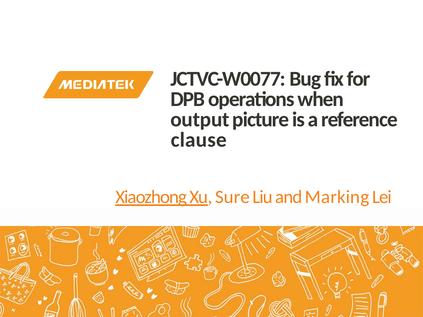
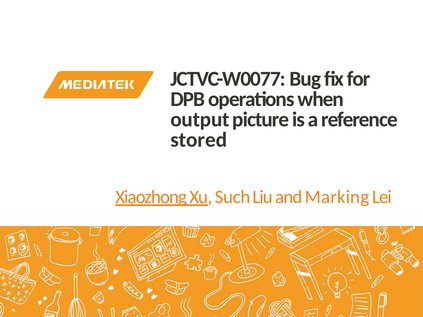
clause: clause -> stored (199, 140)
Sure: Sure -> Such (233, 197)
